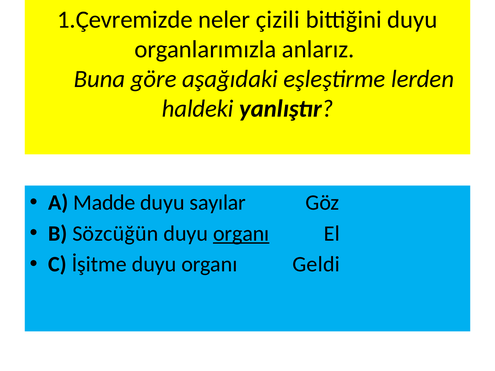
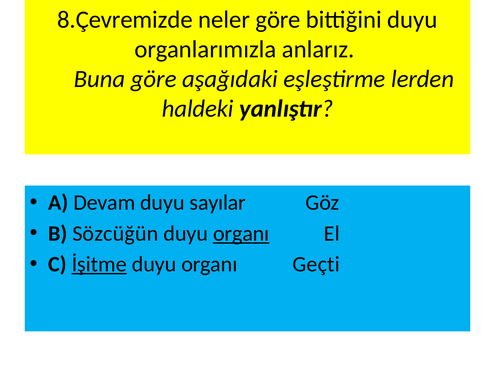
1.Çevremizde: 1.Çevremizde -> 8.Çevremizde (125, 20)
neler çizili: çizili -> göre (278, 20)
Madde: Madde -> Devam (104, 203)
İşitme underline: none -> present (99, 264)
Geldi: Geldi -> Geçti (316, 264)
